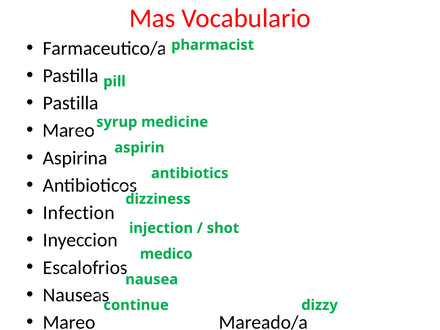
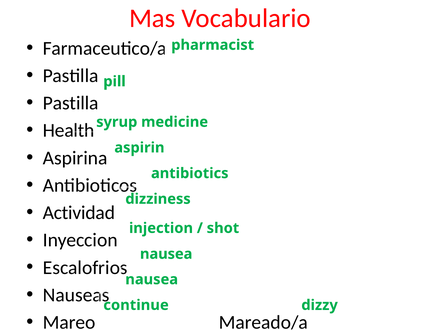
Mareo: Mareo -> Health (69, 131)
Infection: Infection -> Actividad (79, 213)
medico: medico -> nausea (166, 254)
